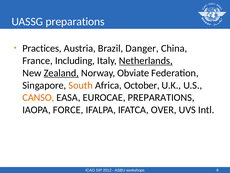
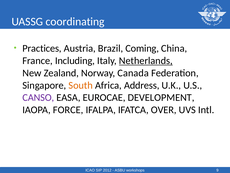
UASSG preparations: preparations -> coordinating (75, 21)
Danger: Danger -> Coming (142, 48)
Zealand underline: present -> none (61, 73)
Obviate: Obviate -> Canada (133, 73)
October: October -> Address (142, 85)
CANSO colour: orange -> purple (38, 97)
EUROCAE PREPARATIONS: PREPARATIONS -> DEVELOPMENT (161, 97)
